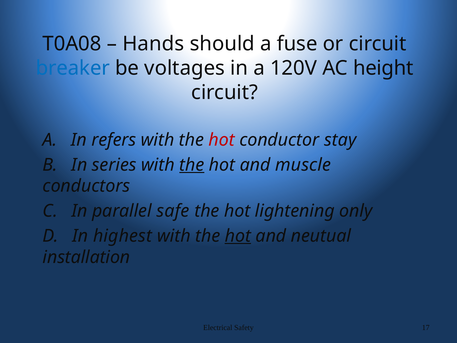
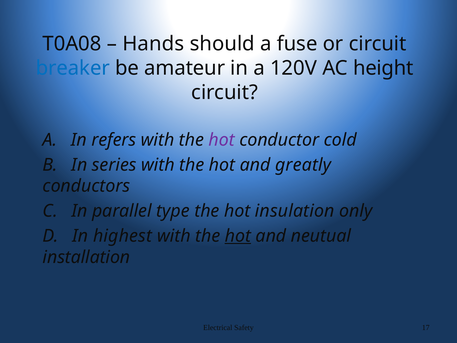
voltages: voltages -> amateur (185, 68)
hot colour: red -> purple (222, 140)
stay: stay -> cold (340, 140)
the underline: present -> none (192, 165)
muscle: muscle -> greatly (303, 165)
safe: safe -> type (173, 211)
lightening: lightening -> insulation (295, 211)
